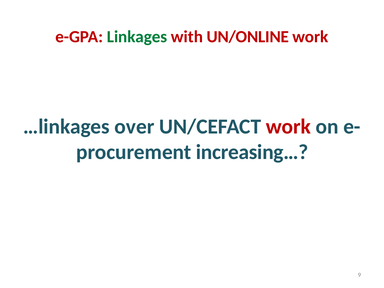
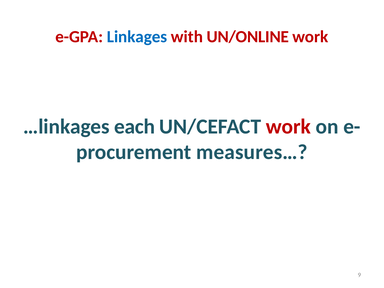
Linkages colour: green -> blue (137, 37)
over: over -> each (135, 127)
increasing…: increasing… -> measures… (252, 152)
